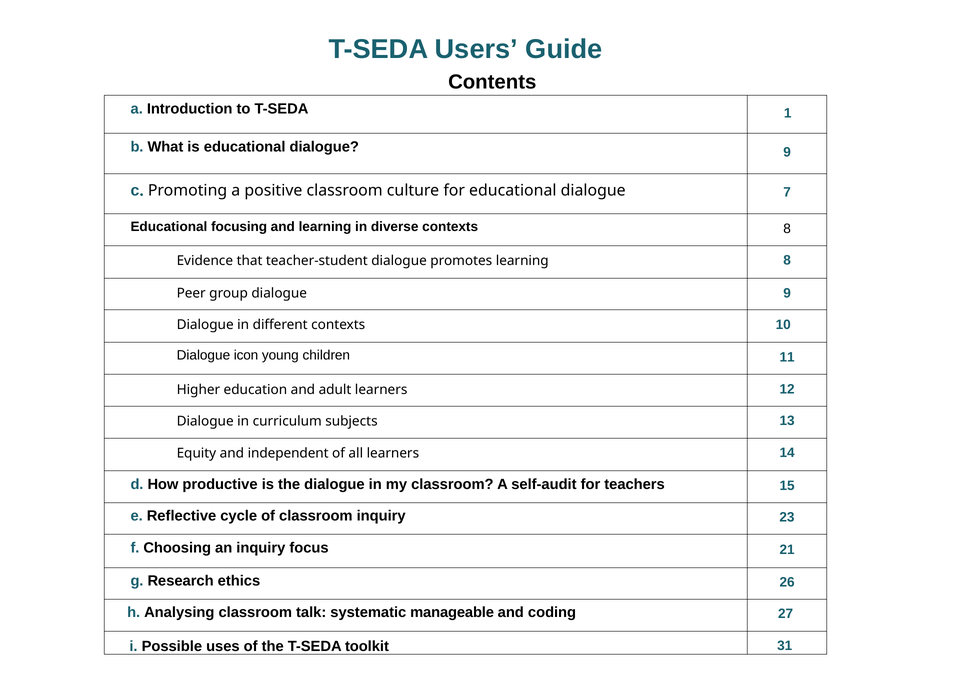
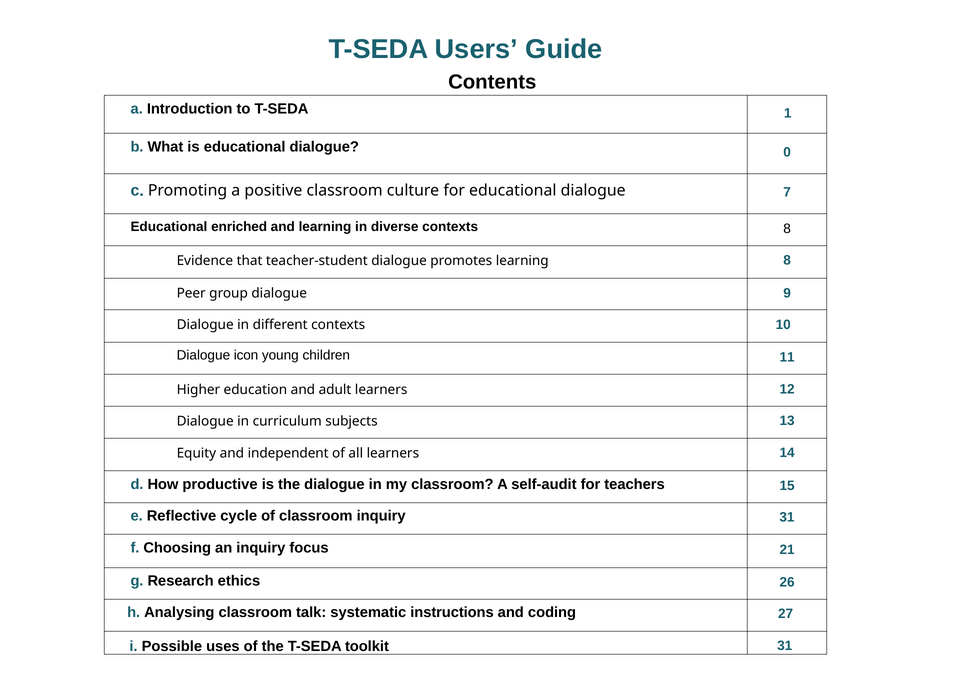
educational dialogue 9: 9 -> 0 (787, 152)
focusing: focusing -> enriched (239, 227)
inquiry 23: 23 -> 31 (787, 517)
manageable: manageable -> instructions (452, 612)
